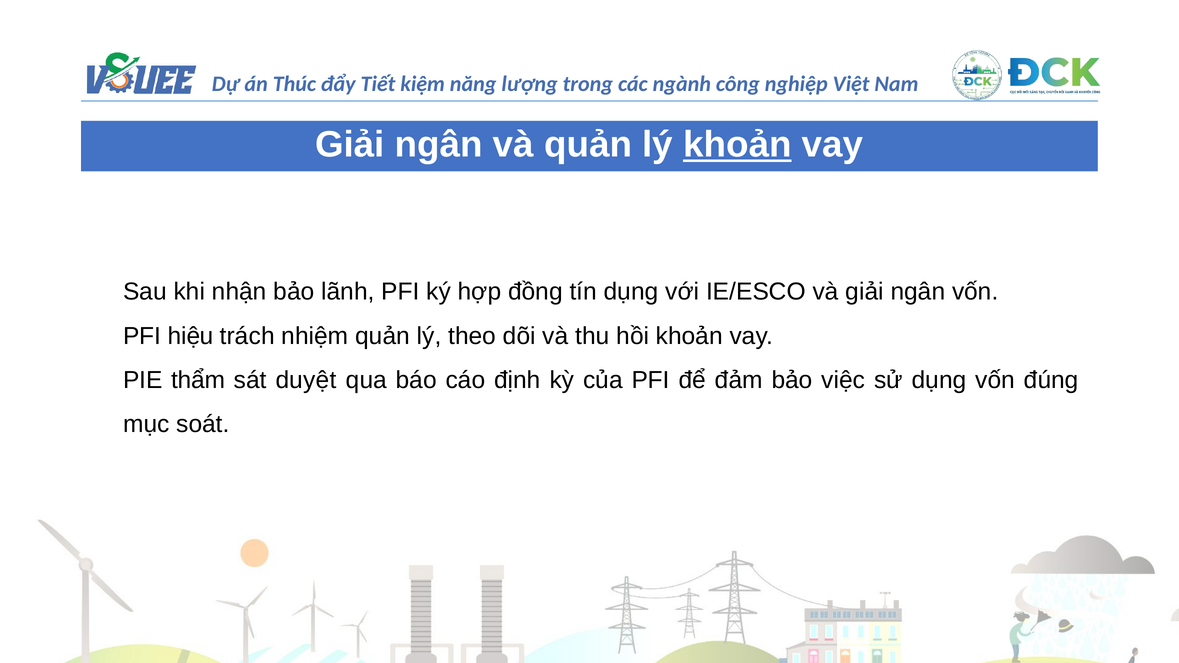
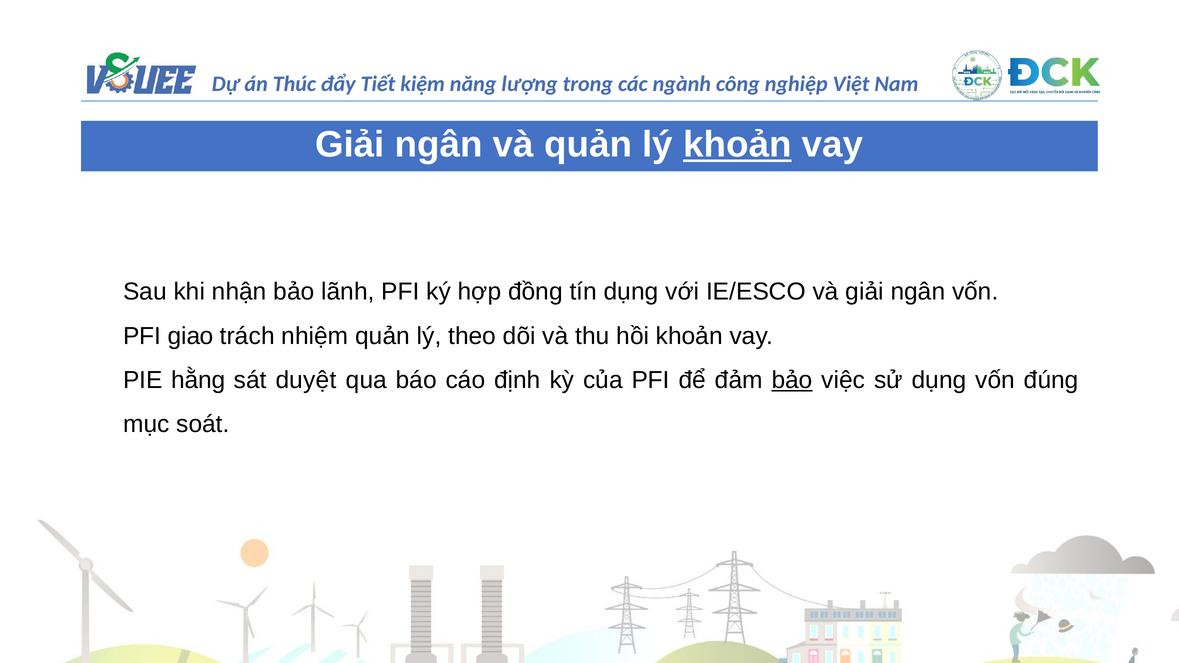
hiệu: hiệu -> giao (191, 336)
thẩm: thẩm -> hằng (198, 380)
bảo underline: none -> present (792, 380)
